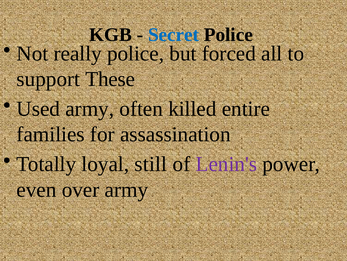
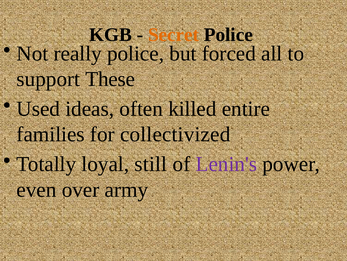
Secret colour: blue -> orange (174, 35)
Used army: army -> ideas (90, 109)
assassination: assassination -> collectivized (175, 134)
